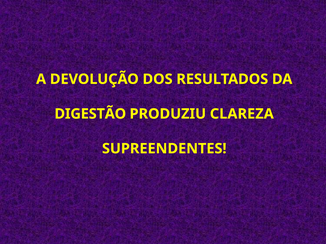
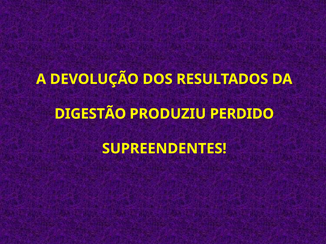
CLAREZA: CLAREZA -> PERDIDO (242, 114)
